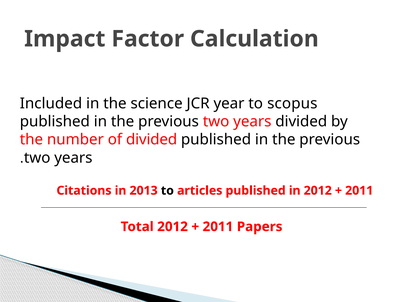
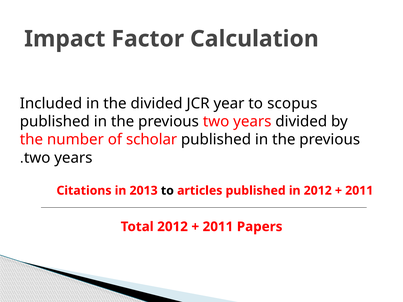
the science: science -> divided (157, 103)
of divided: divided -> scholar (152, 140)
